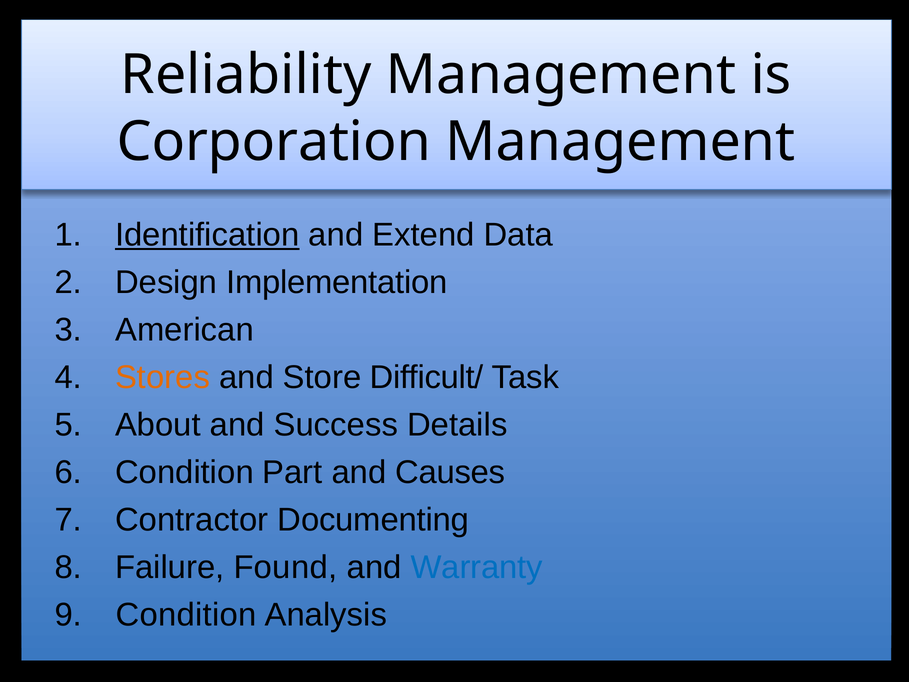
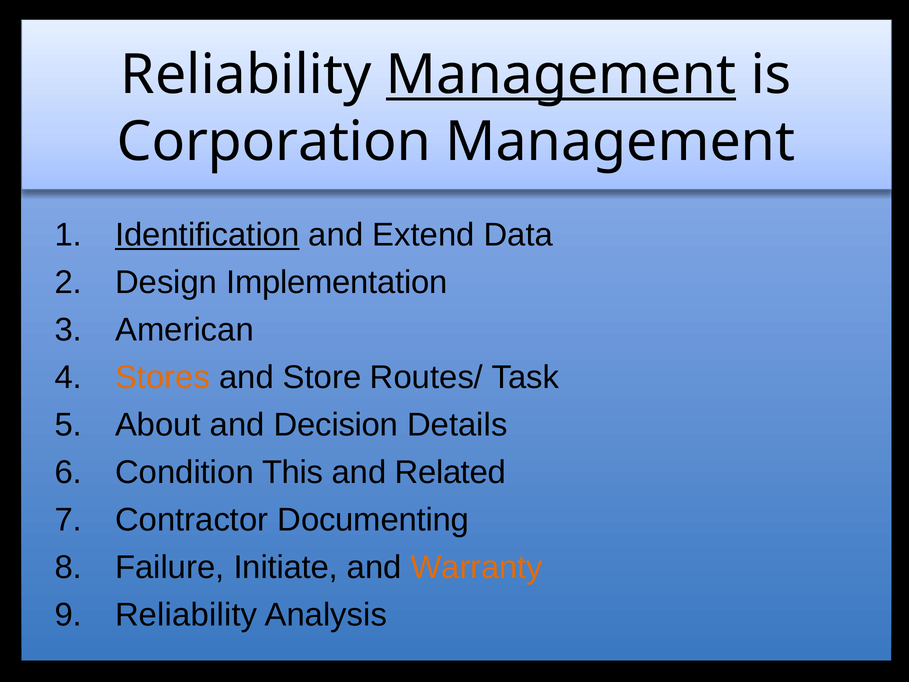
Management underline: none -> present (561, 75)
Difficult/: Difficult/ -> Routes/ (427, 377)
Success: Success -> Decision (336, 425)
Part: Part -> This (293, 472)
Causes: Causes -> Related (450, 472)
Found: Found -> Initiate (286, 567)
Warranty colour: blue -> orange (477, 567)
Condition: Condition -> Reliability (186, 614)
